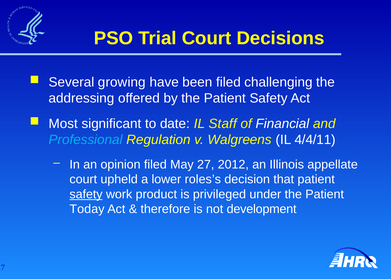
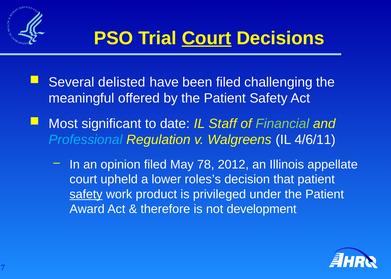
Court underline: none -> present (207, 38)
growing: growing -> delisted (122, 82)
addressing: addressing -> meaningful (82, 98)
Financial colour: white -> light green (283, 124)
4/4/11: 4/4/11 -> 4/6/11 (315, 140)
27: 27 -> 78 (206, 165)
Today: Today -> Award (87, 209)
